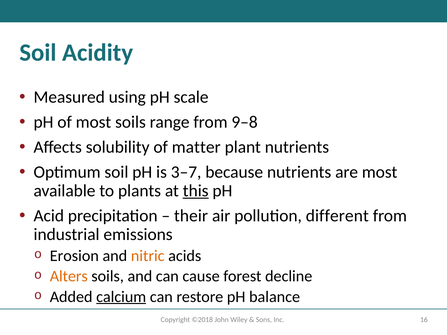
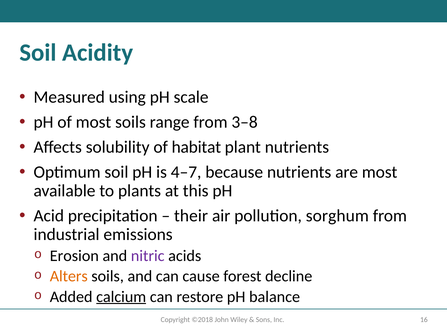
9–8: 9–8 -> 3–8 (245, 122)
matter: matter -> habitat (196, 147)
3–7: 3–7 -> 4–7 (186, 172)
this underline: present -> none (196, 191)
different: different -> sorghum (337, 216)
nitric colour: orange -> purple (148, 256)
